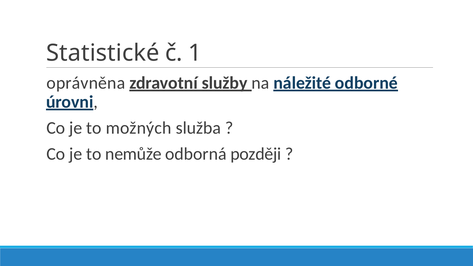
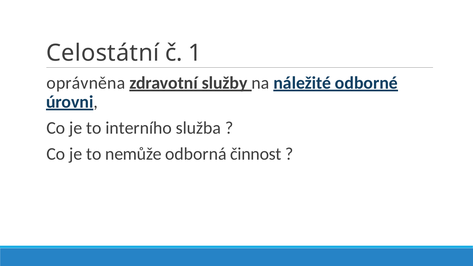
Statistické: Statistické -> Celostátní (103, 53)
možných: možných -> interního (139, 128)
později: později -> činnost (256, 154)
